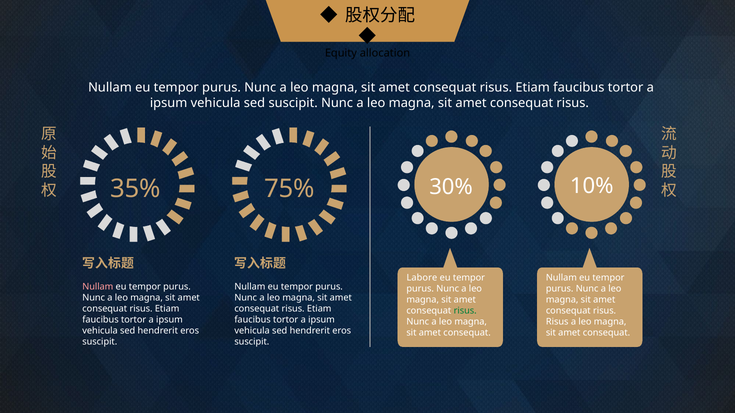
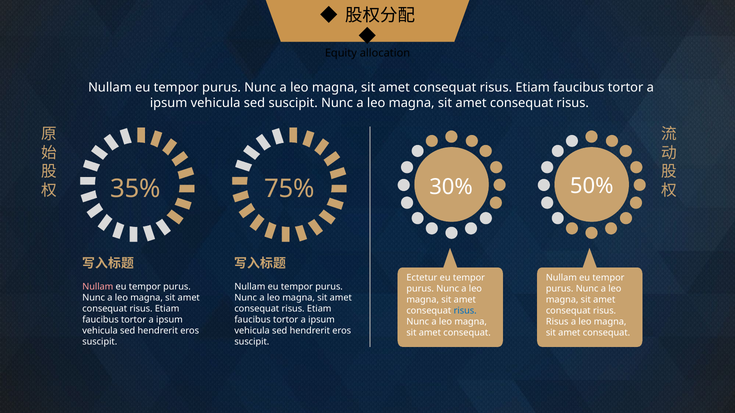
10%: 10% -> 50% (592, 186)
Labore: Labore -> Ectetur (422, 278)
risus colour: green -> blue (465, 311)
